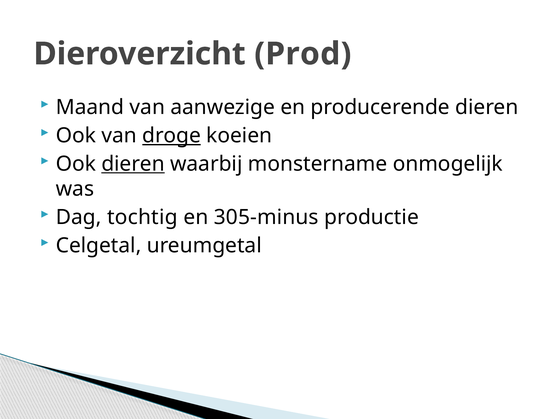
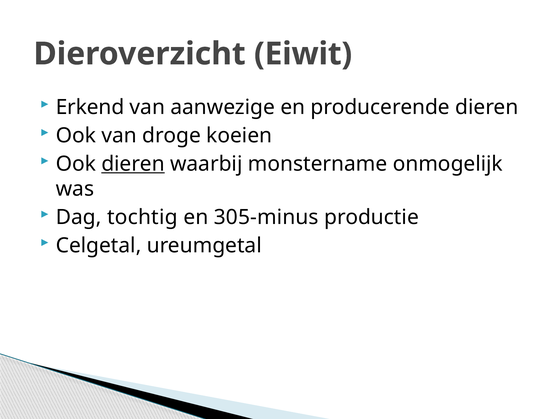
Prod: Prod -> Eiwit (303, 54)
Maand: Maand -> Erkend (90, 107)
droge underline: present -> none (172, 136)
